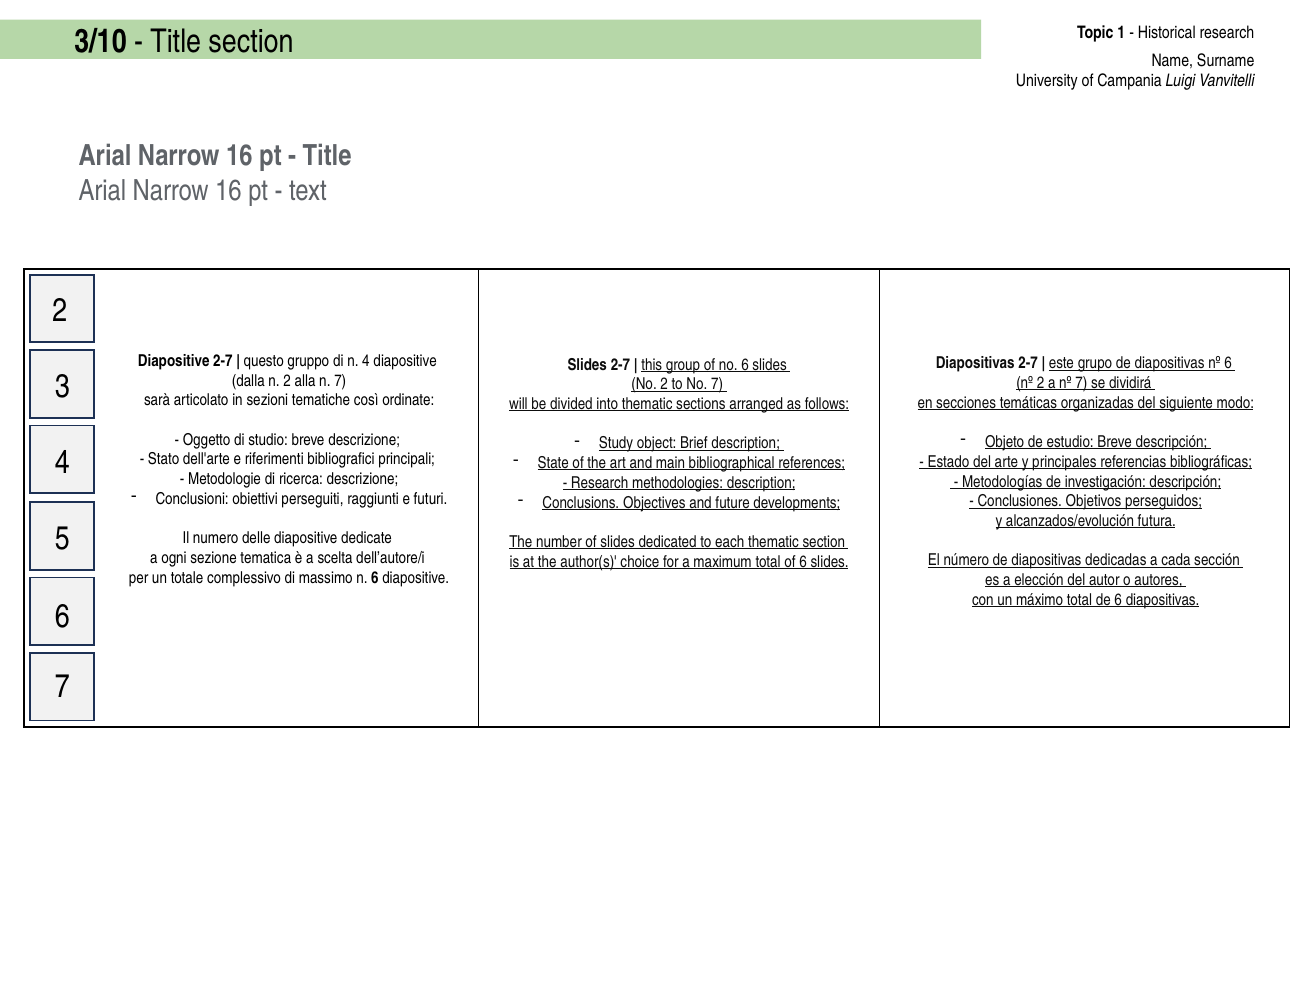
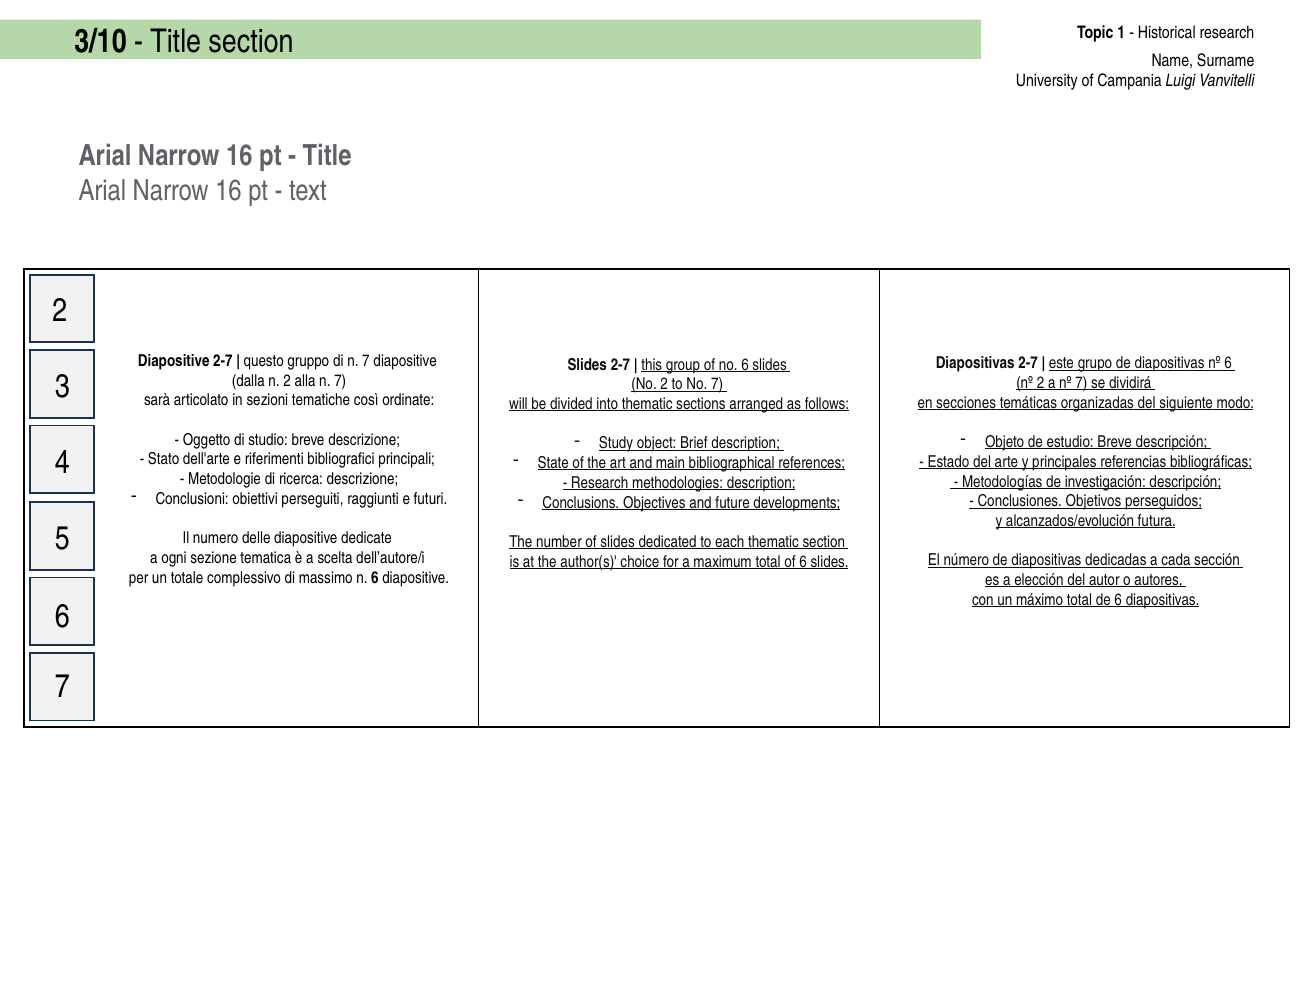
di n 4: 4 -> 7 (366, 361)
